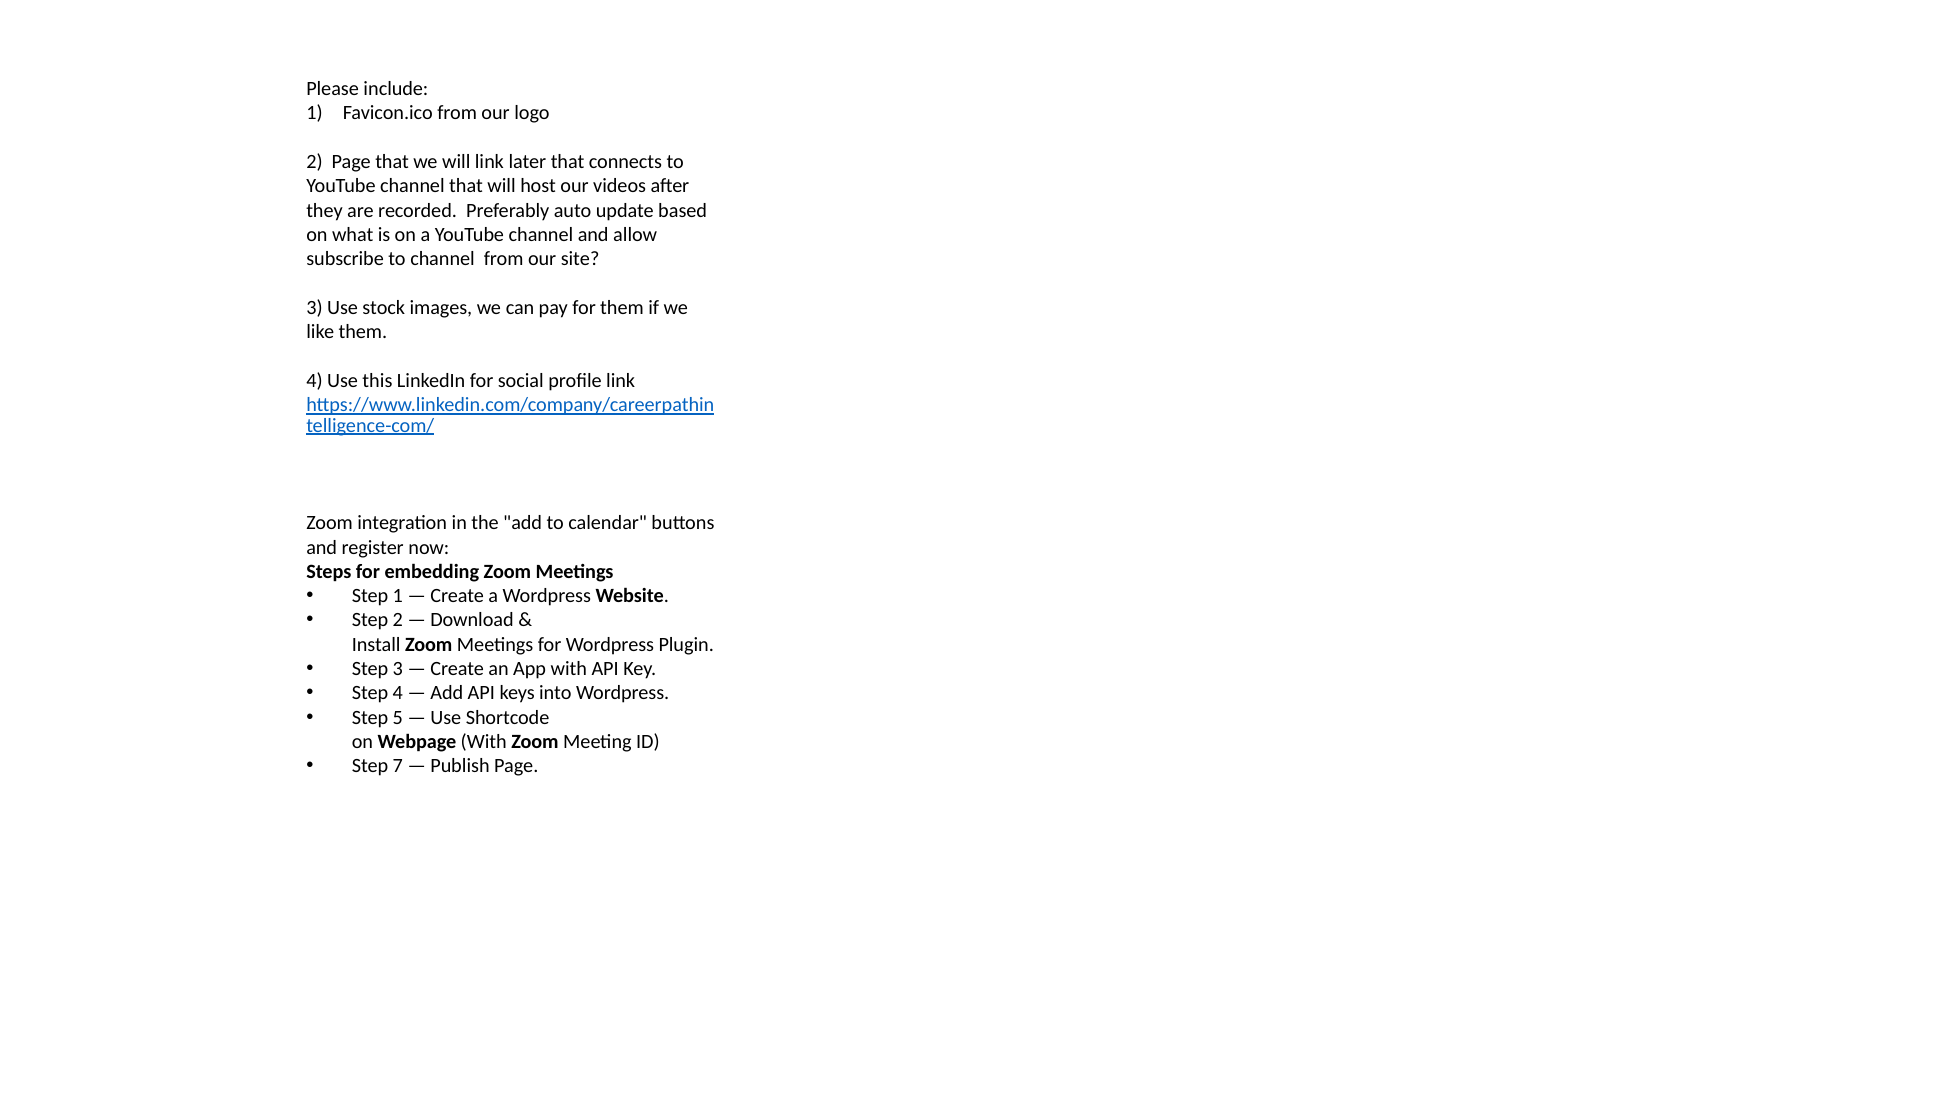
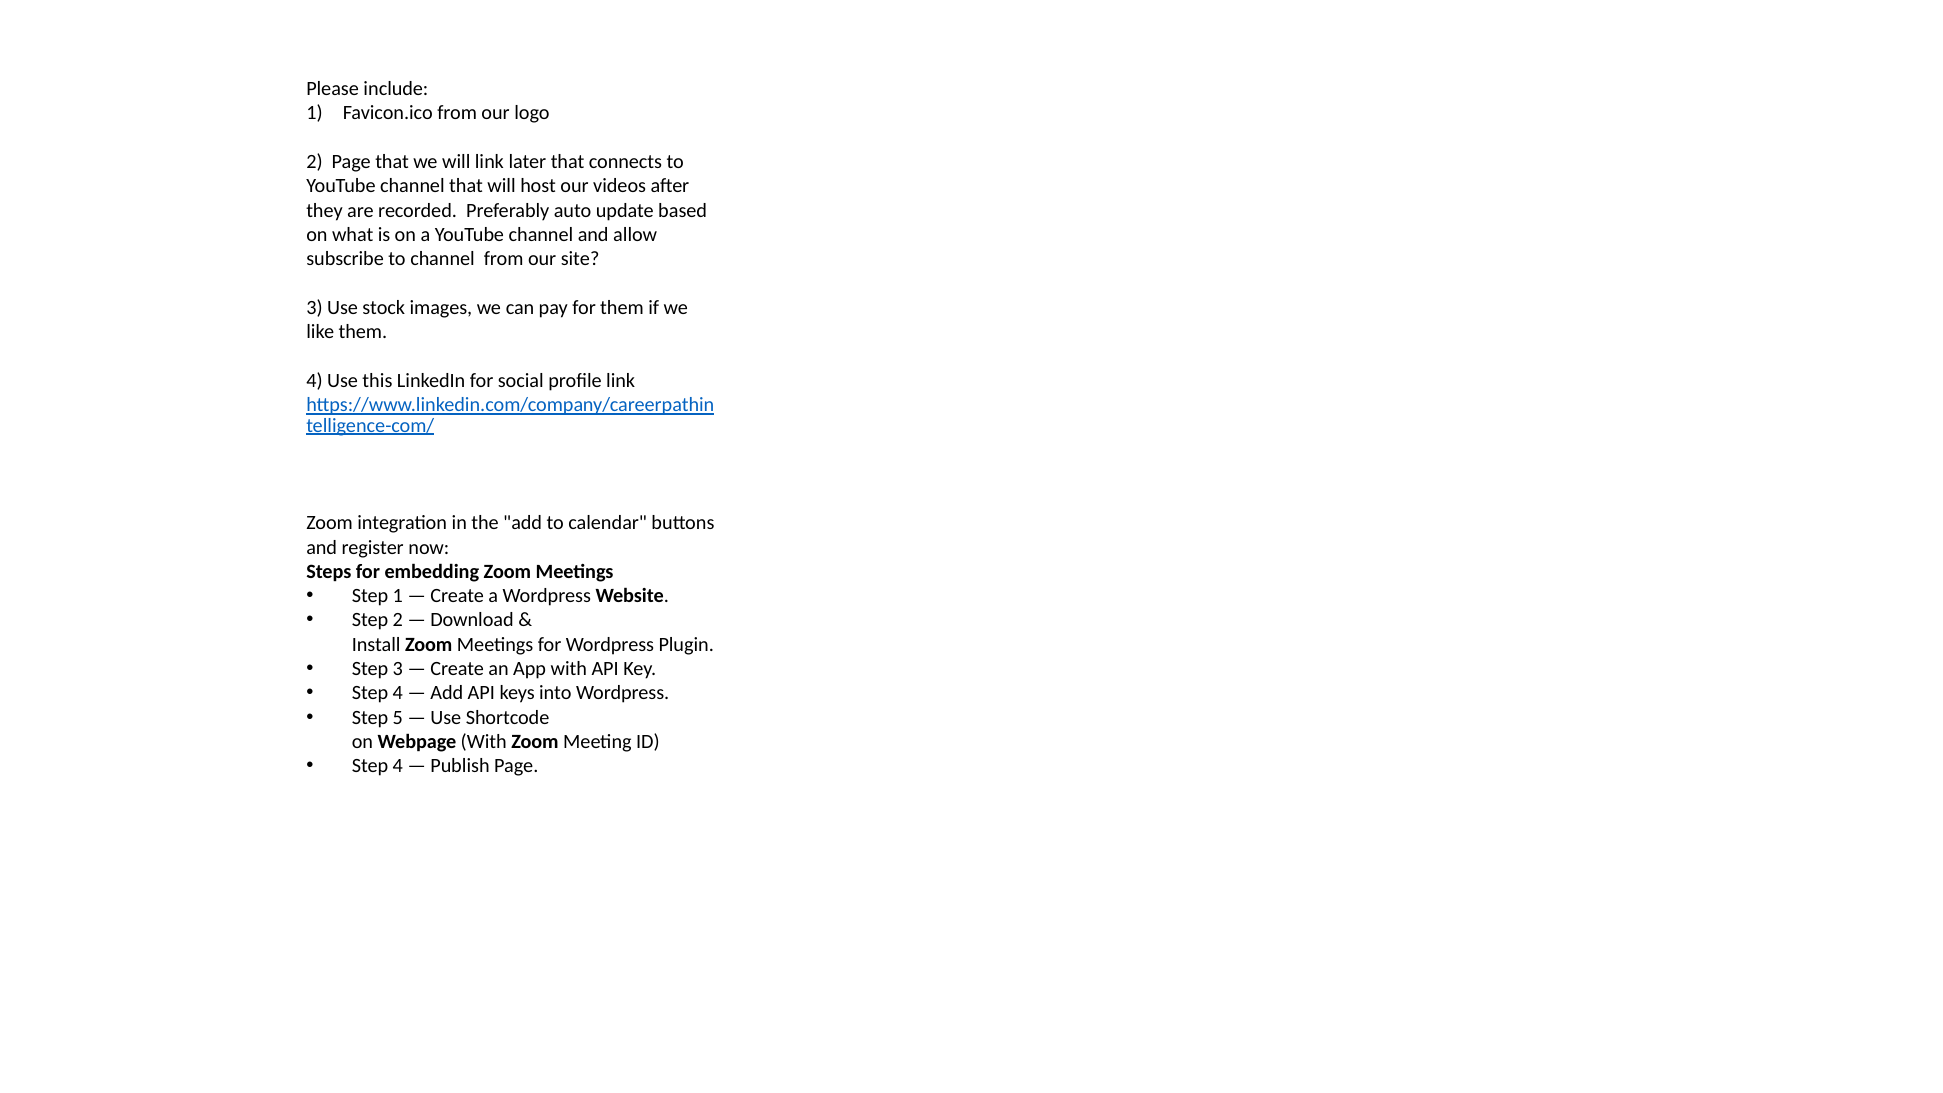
7: 7 -> 4 (398, 766)
